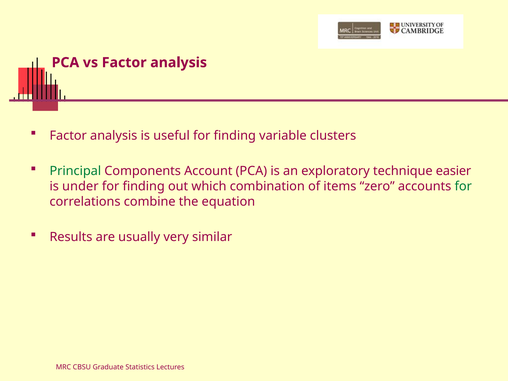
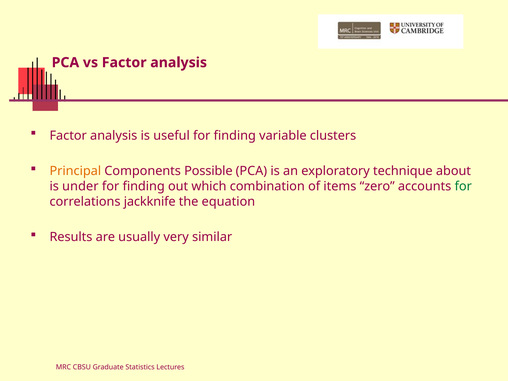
Principal colour: green -> orange (75, 171)
Account: Account -> Possible (208, 171)
easier: easier -> about (453, 171)
combine: combine -> jackknife (150, 202)
